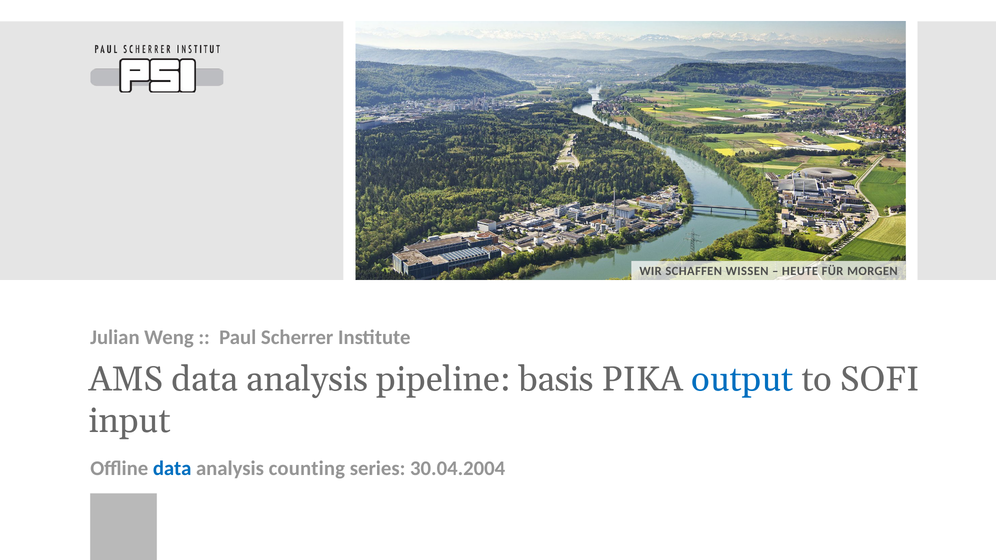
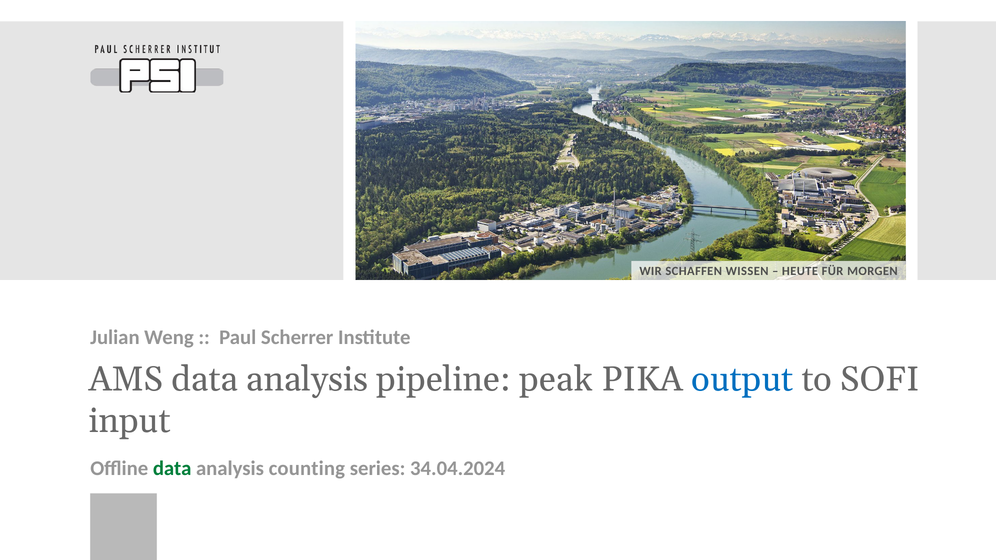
basis: basis -> peak (556, 380)
data colour: blue -> green (172, 468)
30.04.2004: 30.04.2004 -> 34.04.2024 (458, 468)
